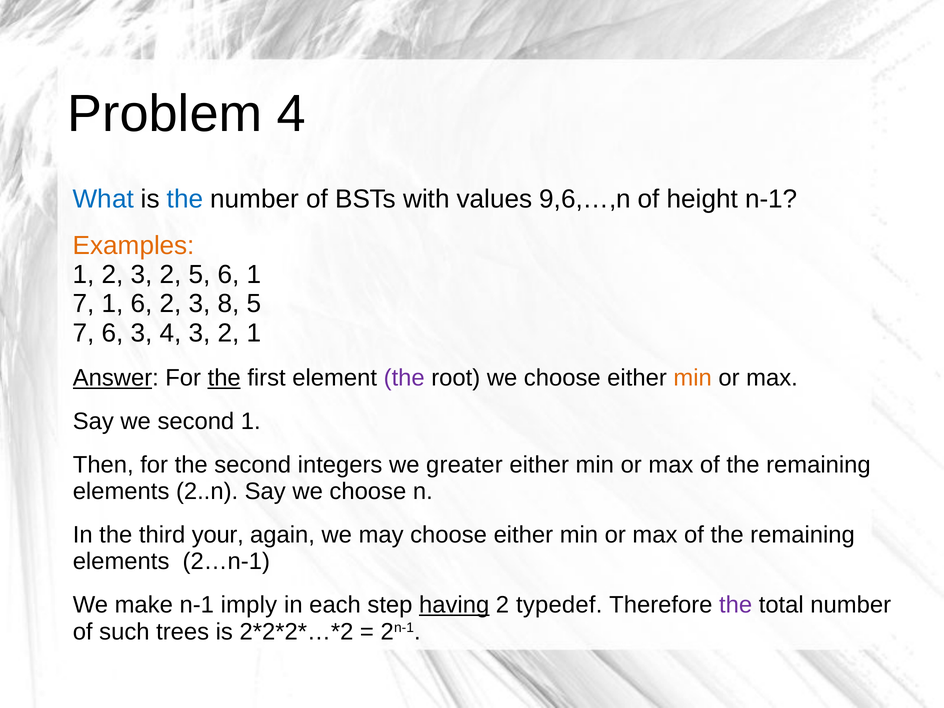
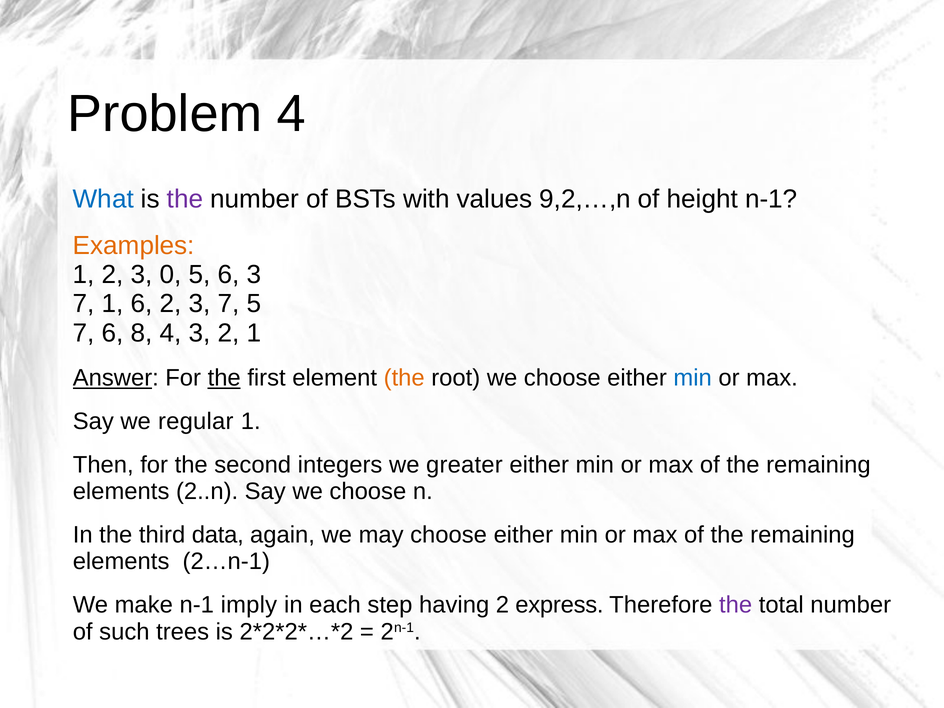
the colour: blue -> purple (185, 199)
9,6,…,n: 9,6,…,n -> 9,2,…,n (585, 199)
2 3 2: 2 -> 0 (171, 275)
6 1: 1 -> 3 (254, 275)
2 3 8: 8 -> 7 (229, 304)
6 3: 3 -> 8 (142, 333)
the colour: purple -> orange (404, 378)
min colour: orange -> blue (693, 378)
we second: second -> regular (196, 421)
your: your -> data (218, 535)
having underline: present -> none (454, 605)
typedef: typedef -> express (559, 605)
